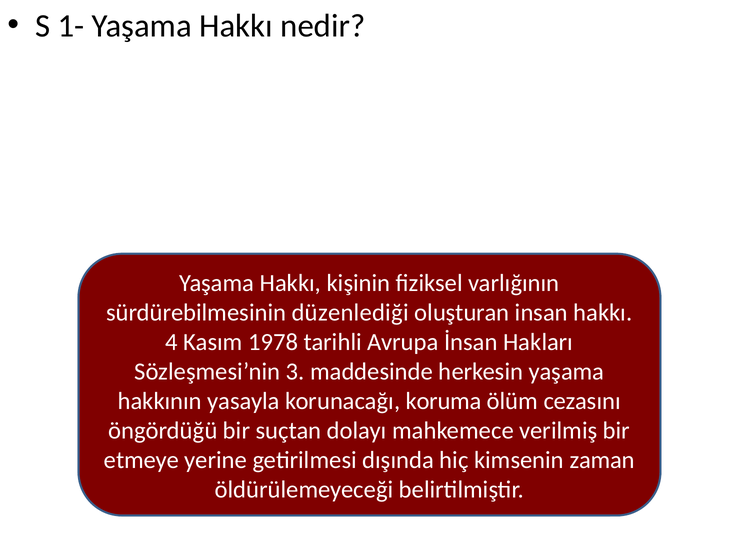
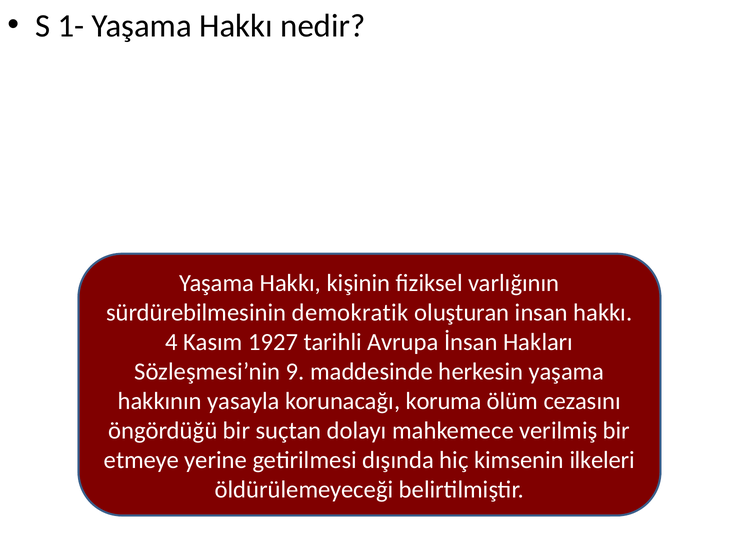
düzenlediği: düzenlediği -> demokratik (350, 313)
1978: 1978 -> 1927 (273, 342)
3: 3 -> 9 (295, 372)
zaman: zaman -> ilkeleri (602, 460)
